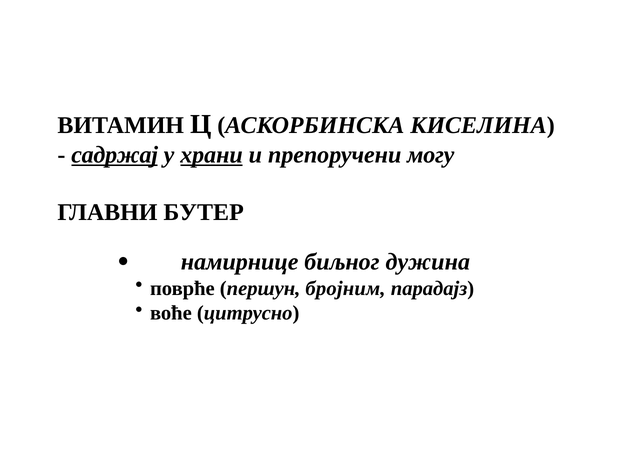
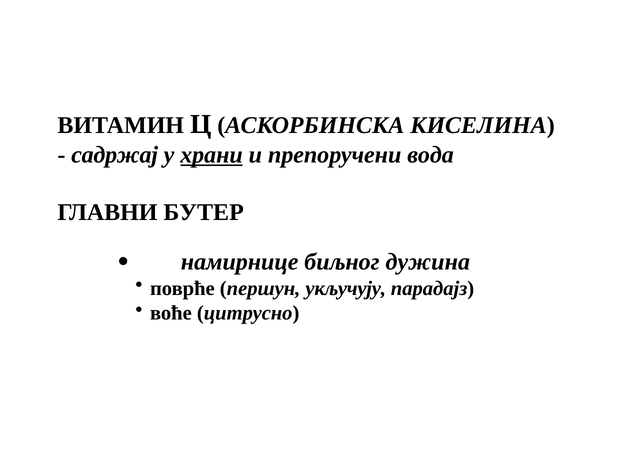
садржај underline: present -> none (115, 155)
могу: могу -> вода (431, 155)
бројним: бројним -> укључују (346, 288)
